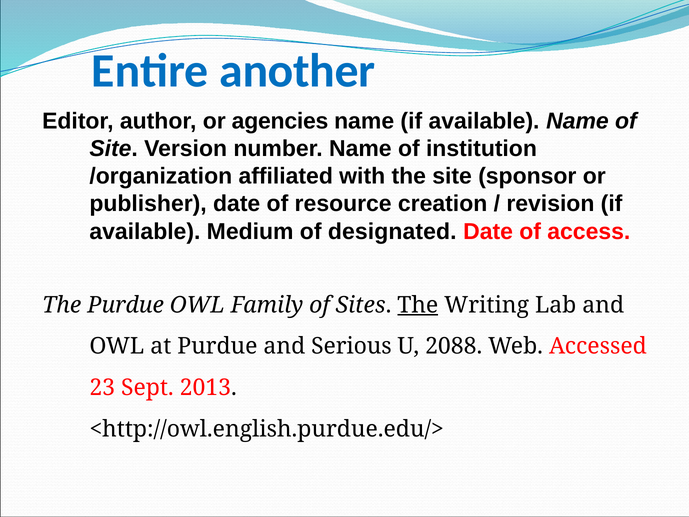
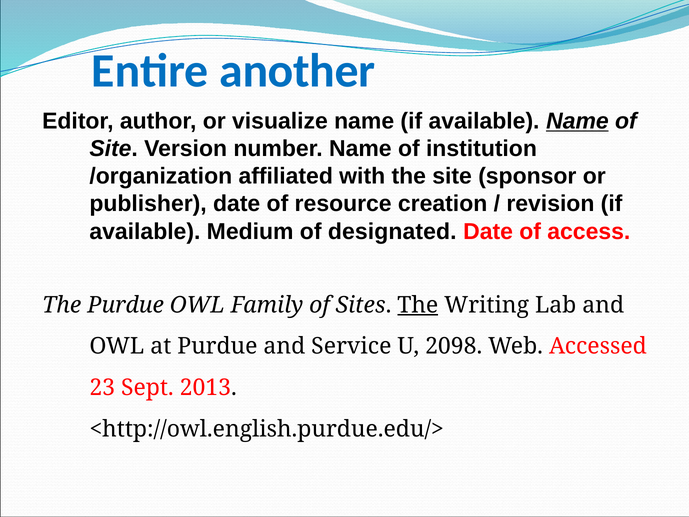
agencies: agencies -> visualize (280, 121)
Name underline: none -> present (577, 121)
Serious: Serious -> Service (351, 346)
2088: 2088 -> 2098 (454, 346)
